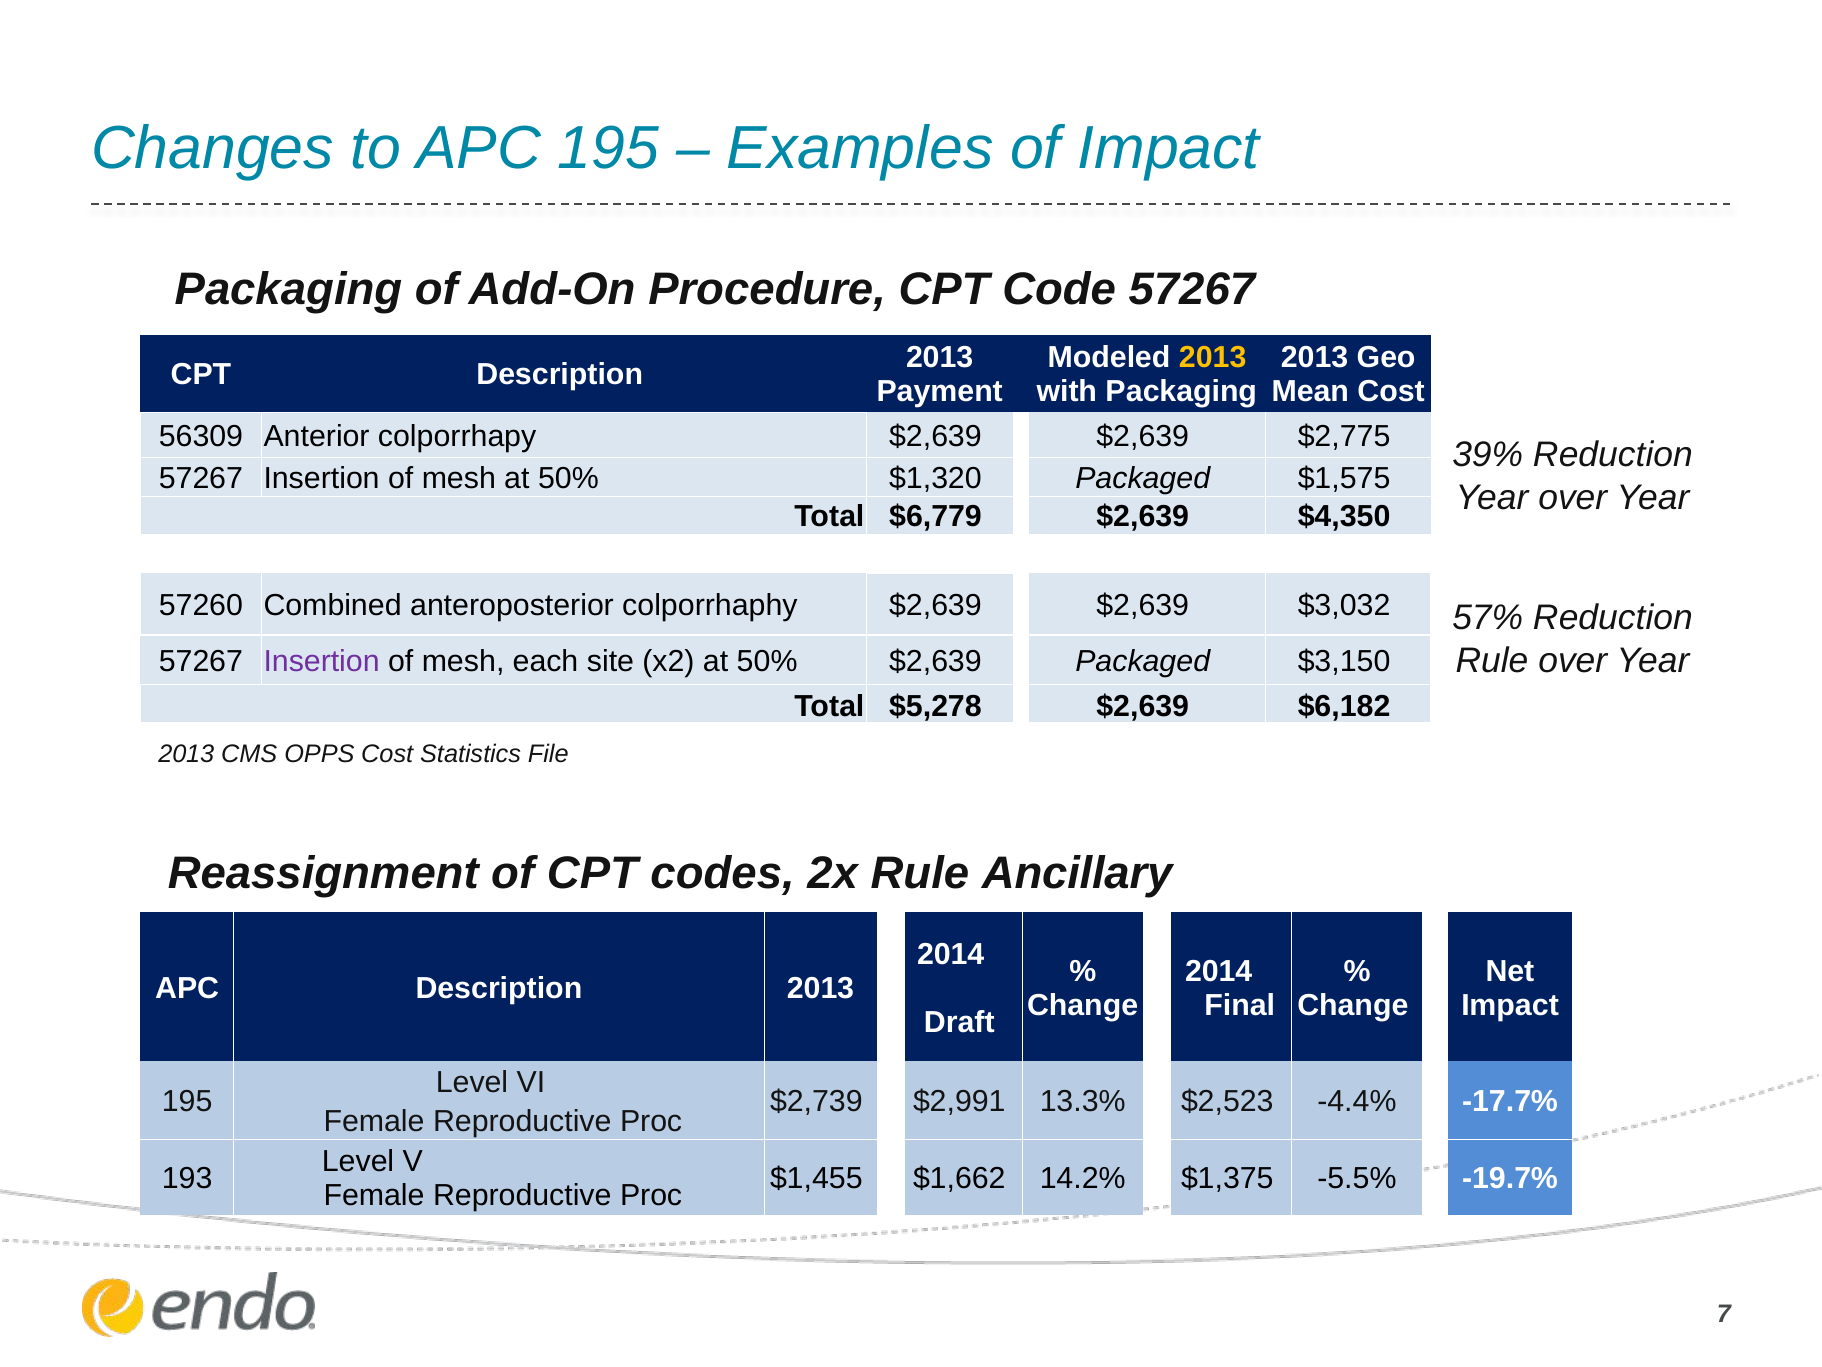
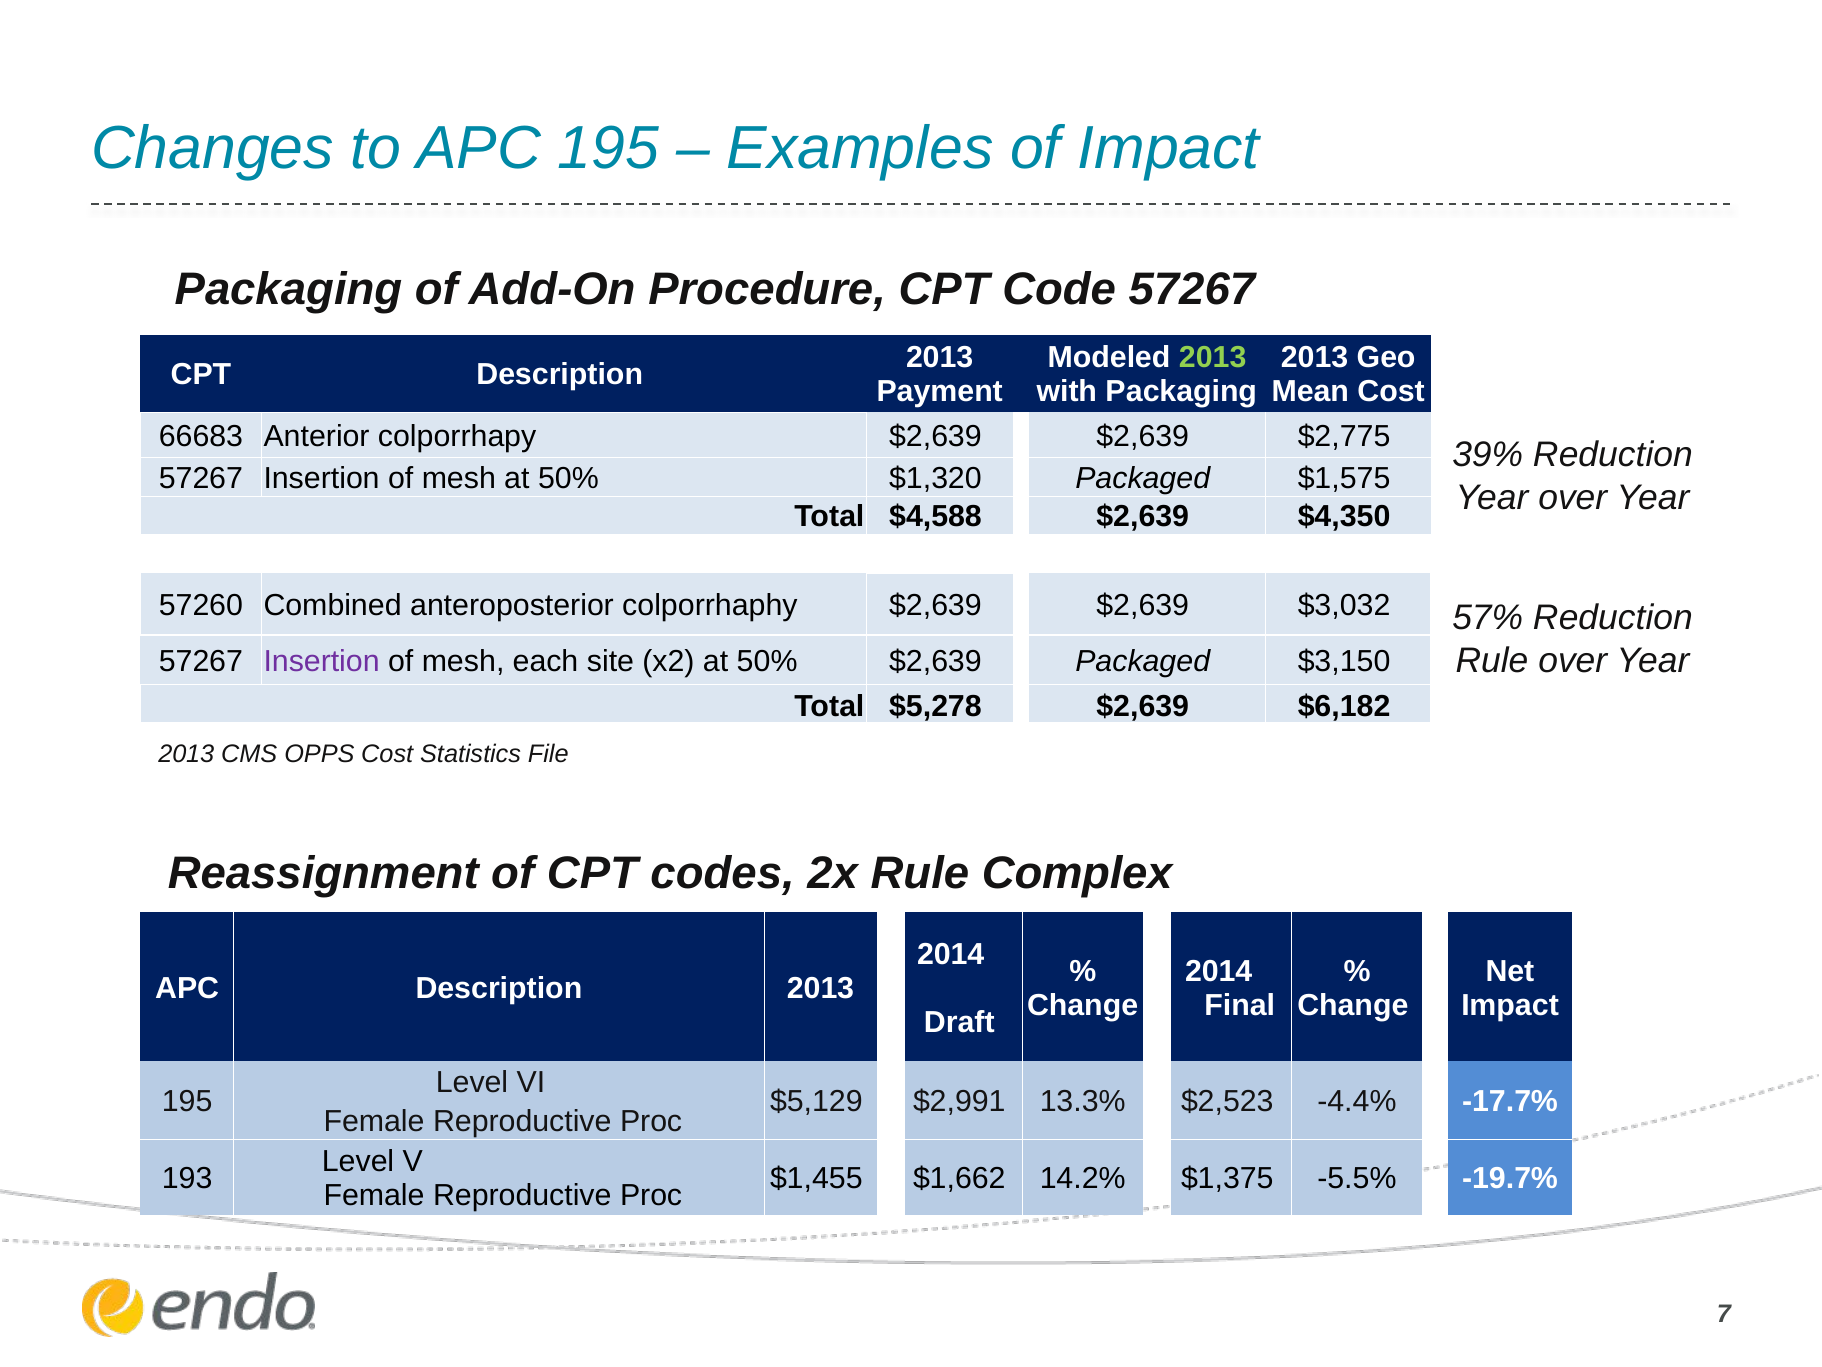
2013 colour: yellow -> light green (1213, 358)
56309: 56309 -> 66683 (201, 436)
$6,779: $6,779 -> $4,588 (936, 517)
Ancillary: Ancillary -> Complex (1077, 873)
$2,739: $2,739 -> $5,129 (816, 1101)
